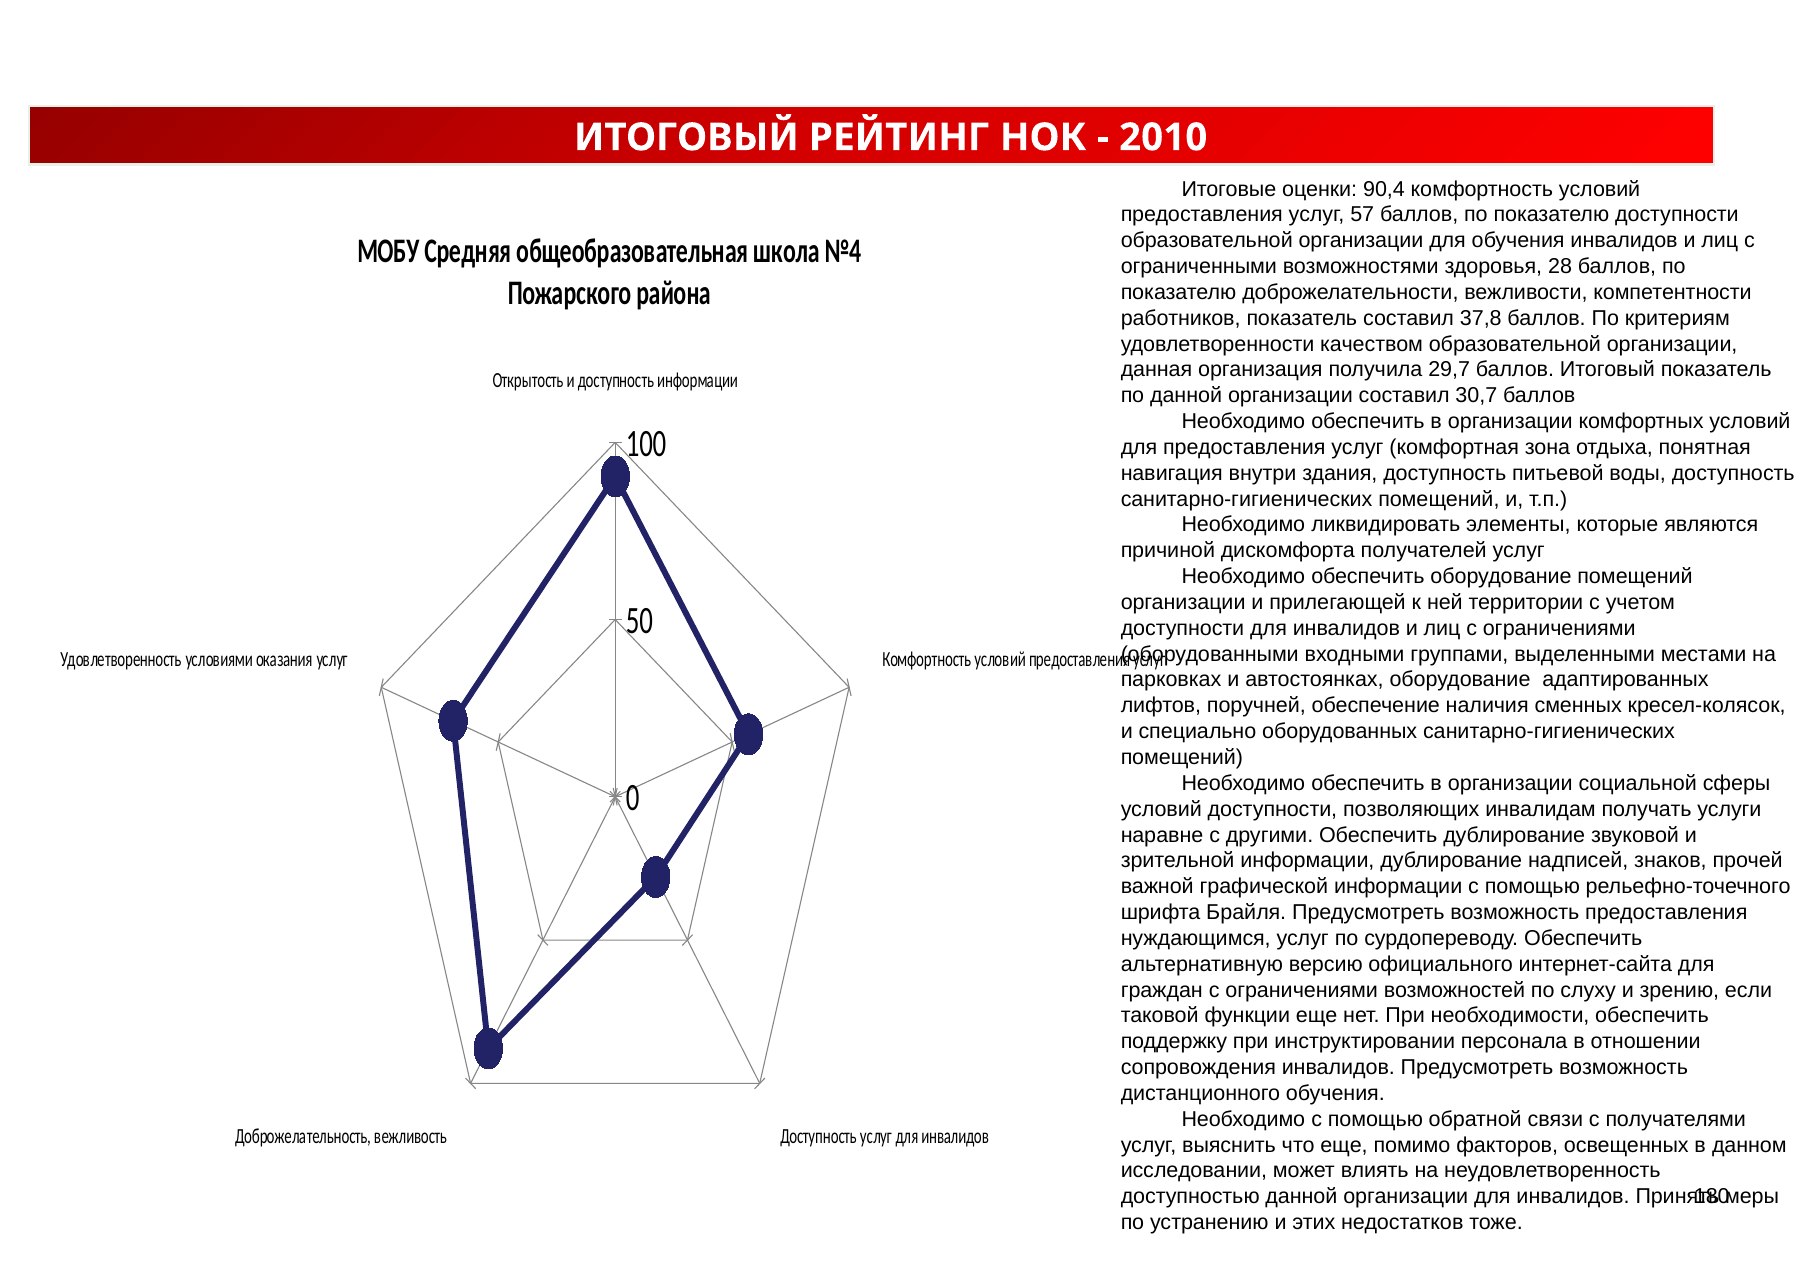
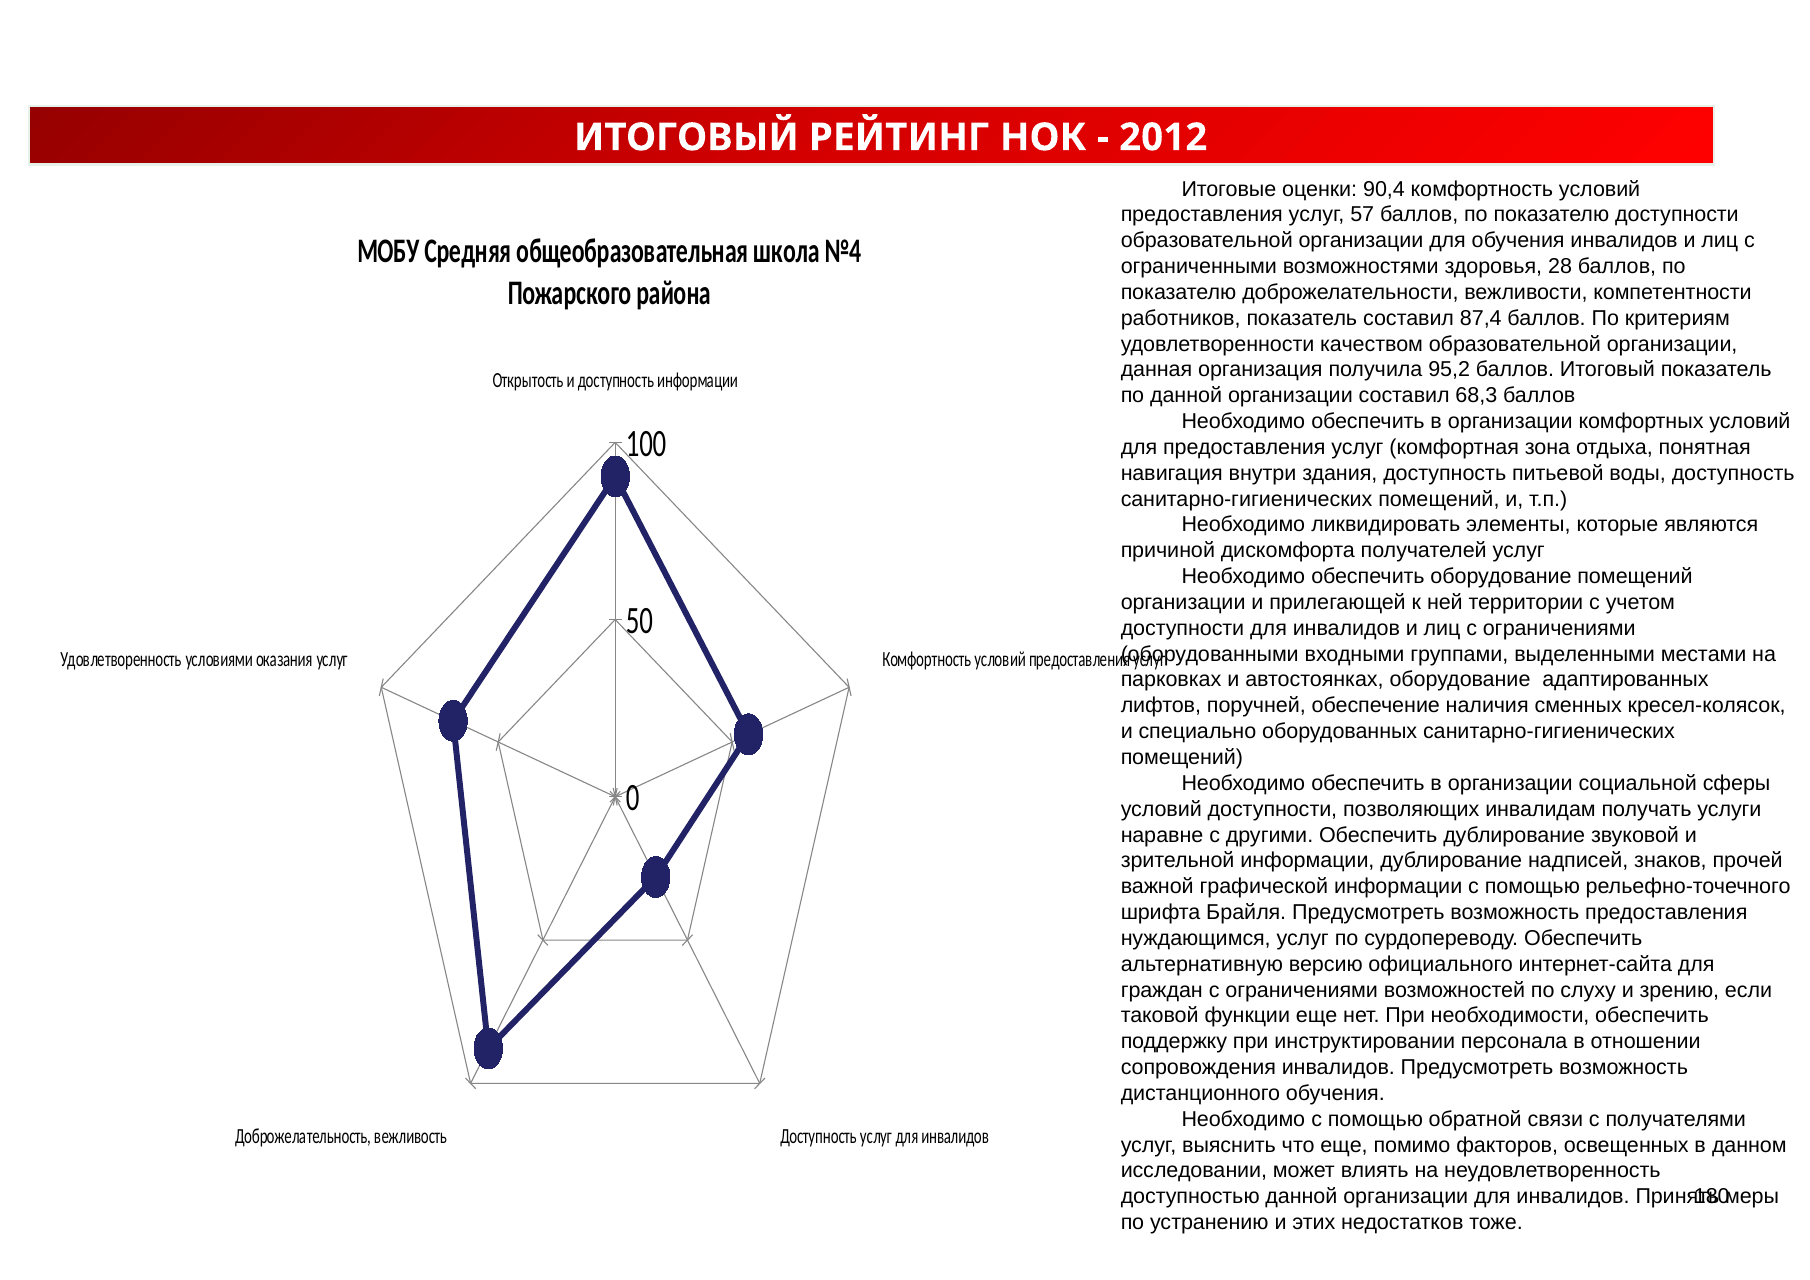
2010: 2010 -> 2012 (1163, 137)
37,8: 37,8 -> 87,4 (1481, 318)
29,7: 29,7 -> 95,2 (1449, 370)
30,7: 30,7 -> 68,3 (1476, 396)
